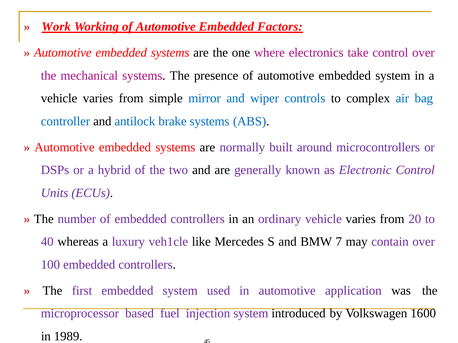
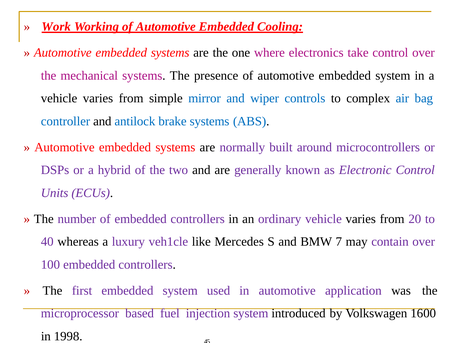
Factors: Factors -> Cooling (280, 27)
1989: 1989 -> 1998 (68, 337)
